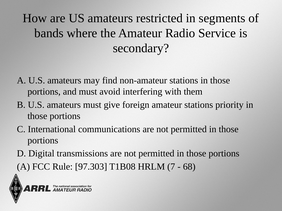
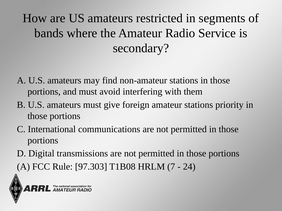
68: 68 -> 24 (189, 167)
